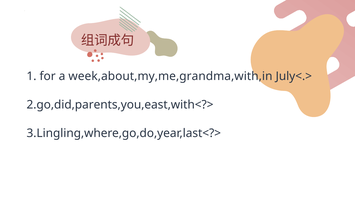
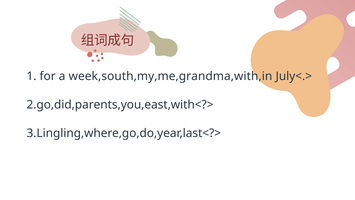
week,about,my,me,grandma,with,in: week,about,my,me,grandma,with,in -> week,south,my,me,grandma,with,in (170, 76)
